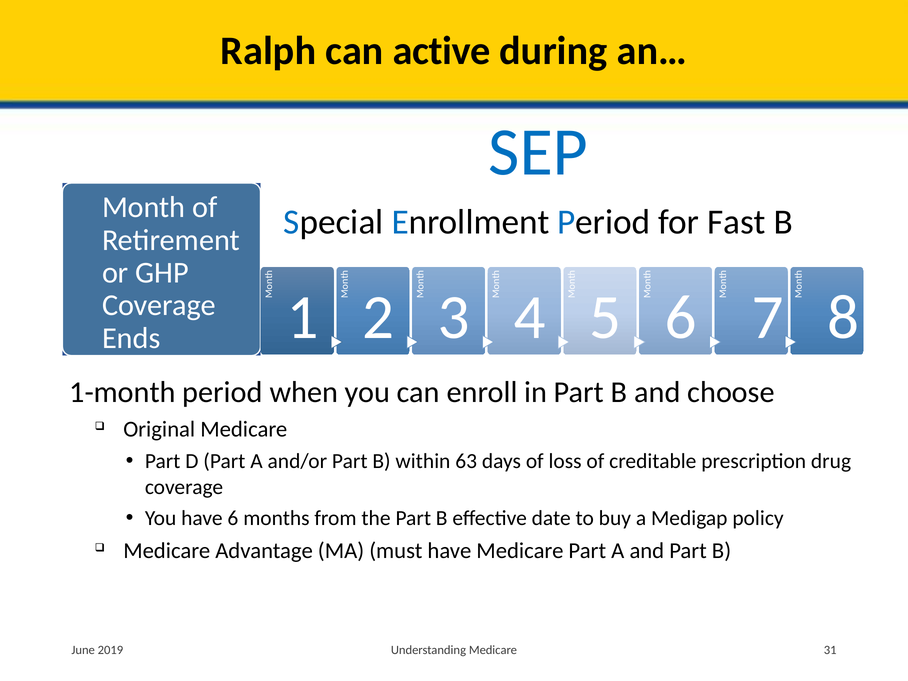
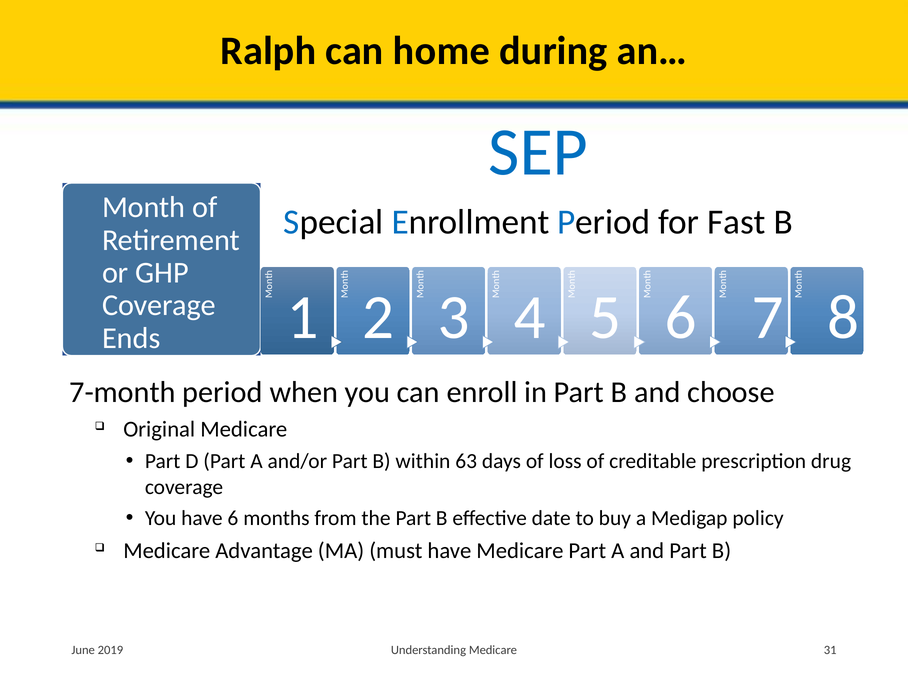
active: active -> home (441, 51)
1-month: 1-month -> 7-month (122, 392)
